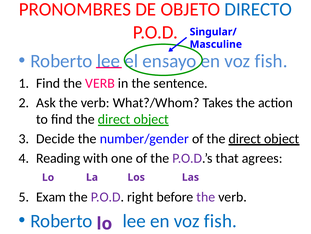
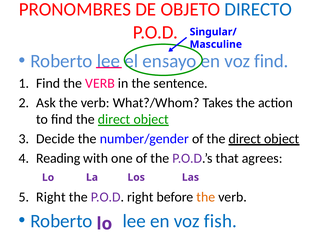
fish: fish -> find (271, 61)
Exam: Exam -> Right (51, 196)
the colour: purple -> orange (206, 196)
